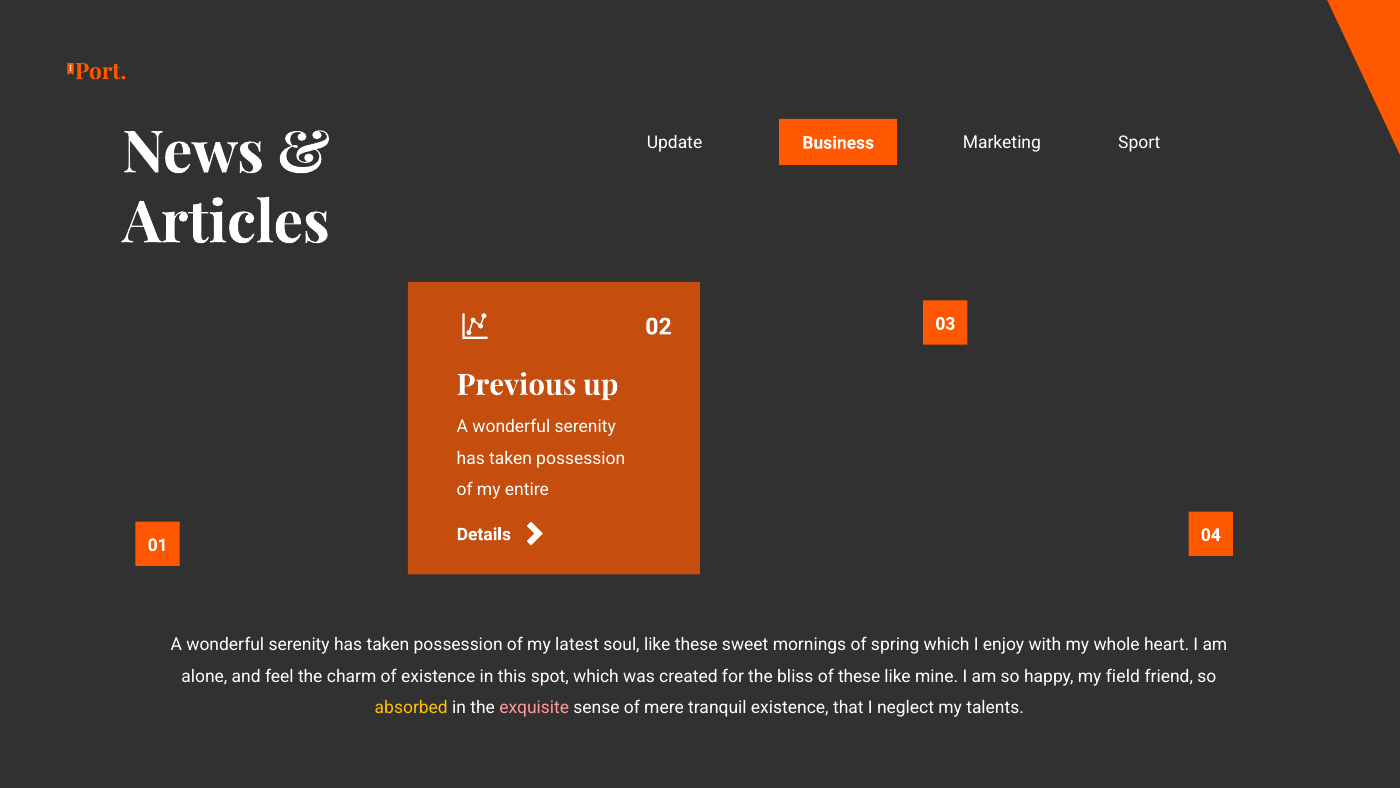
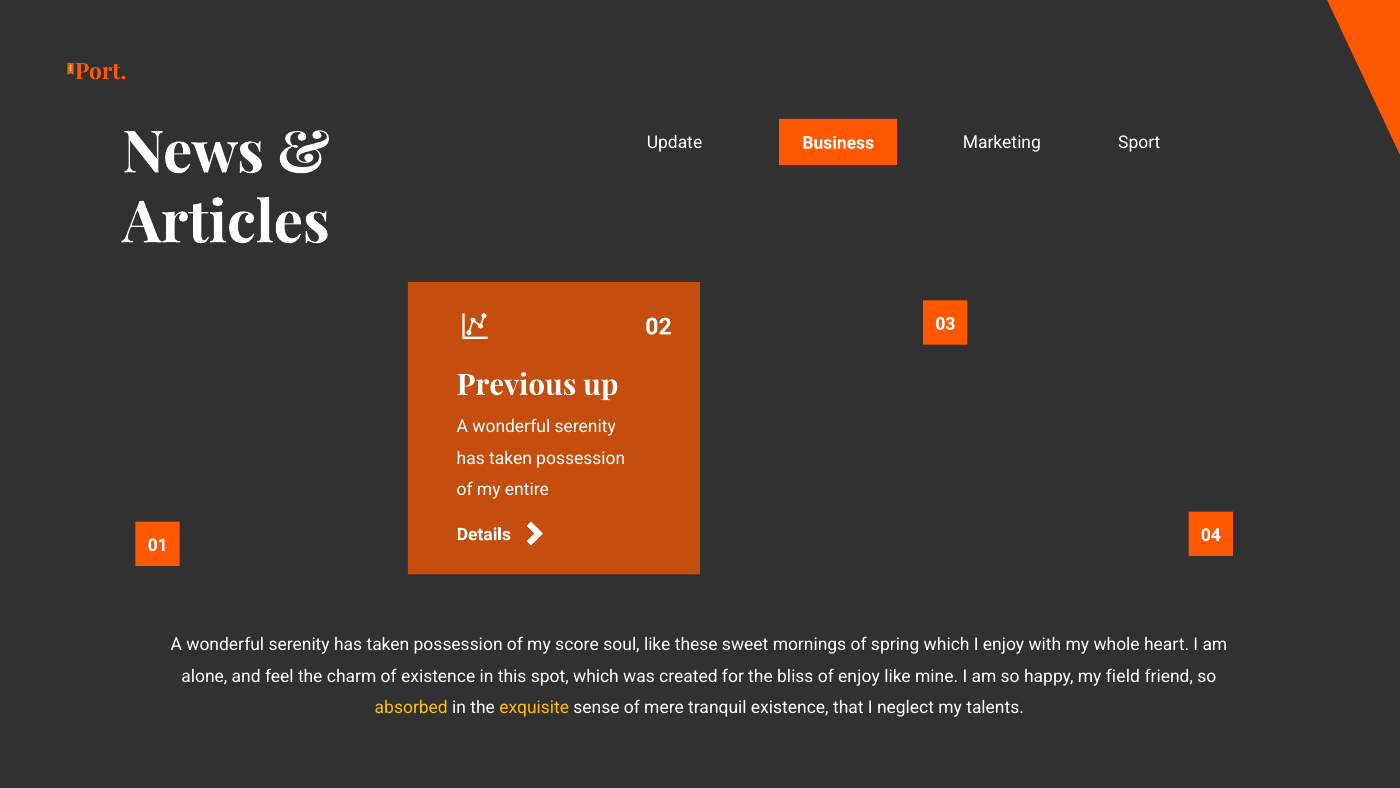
latest: latest -> score (577, 645)
of these: these -> enjoy (859, 676)
exquisite colour: pink -> yellow (534, 708)
